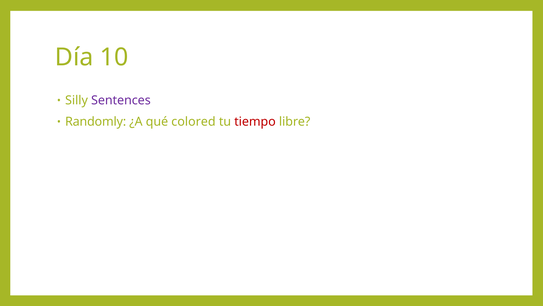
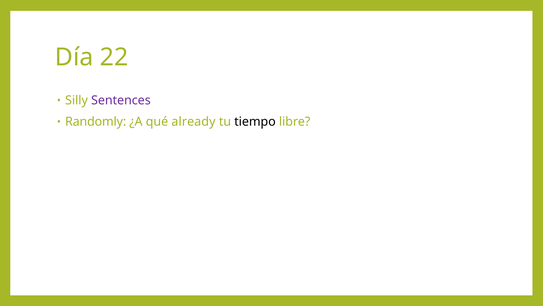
10: 10 -> 22 (114, 57)
colored: colored -> already (193, 122)
tiempo colour: red -> black (255, 122)
